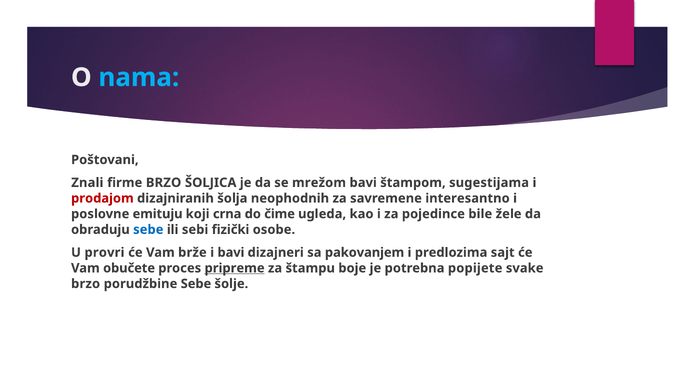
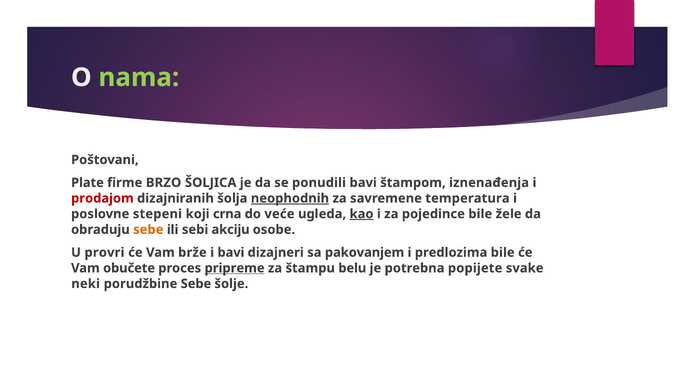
nama colour: light blue -> light green (139, 77)
Znali: Znali -> Plate (87, 183)
mrežom: mrežom -> ponudili (319, 183)
sugestijama: sugestijama -> iznenađenja (489, 183)
neophodnih underline: none -> present (290, 198)
interesantno: interesantno -> temperatura (467, 198)
emituju: emituju -> stepeni (157, 214)
čime: čime -> veće (279, 214)
kao underline: none -> present (362, 214)
sebe colour: blue -> orange (148, 230)
fizički: fizički -> akciju (231, 230)
predlozima sajt: sajt -> bile (503, 252)
boje: boje -> belu (352, 268)
brzo: brzo -> neki (86, 284)
